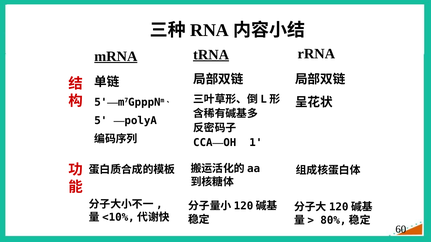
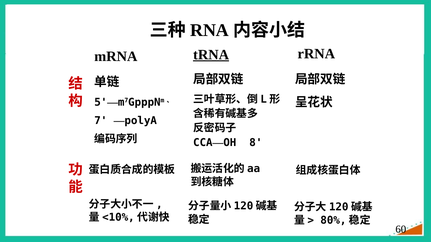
mRNA underline: present -> none (116, 56)
5: 5 -> 7 (101, 121)
1: 1 -> 8 (256, 143)
